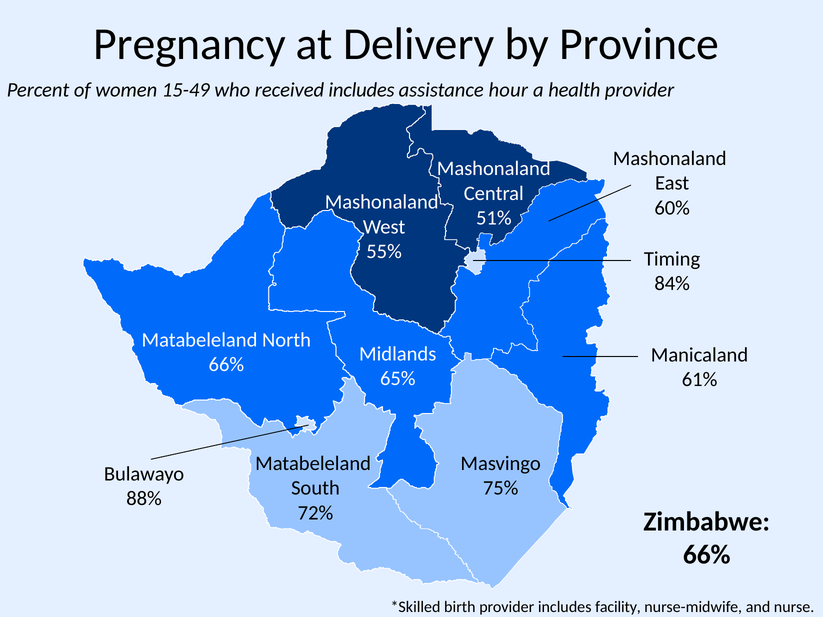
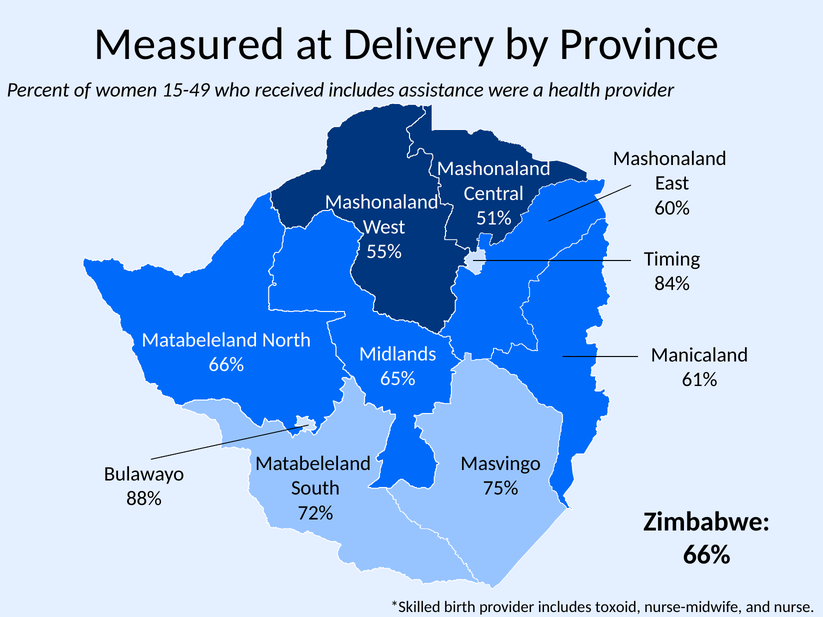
Pregnancy: Pregnancy -> Measured (189, 44)
hour: hour -> were (508, 90)
facility: facility -> toxoid (618, 607)
